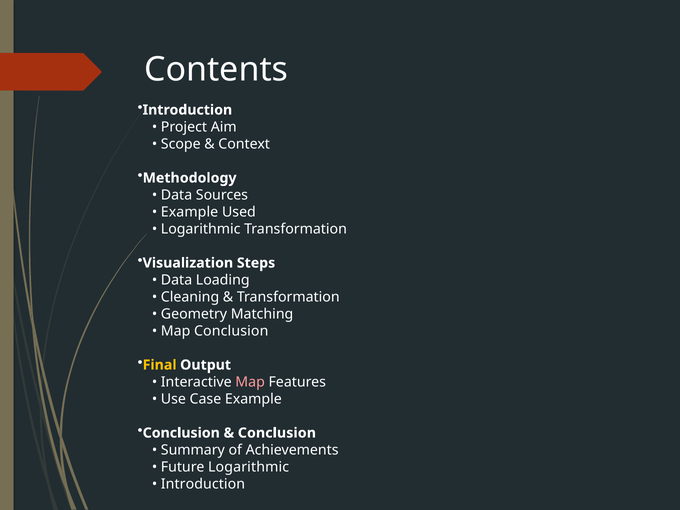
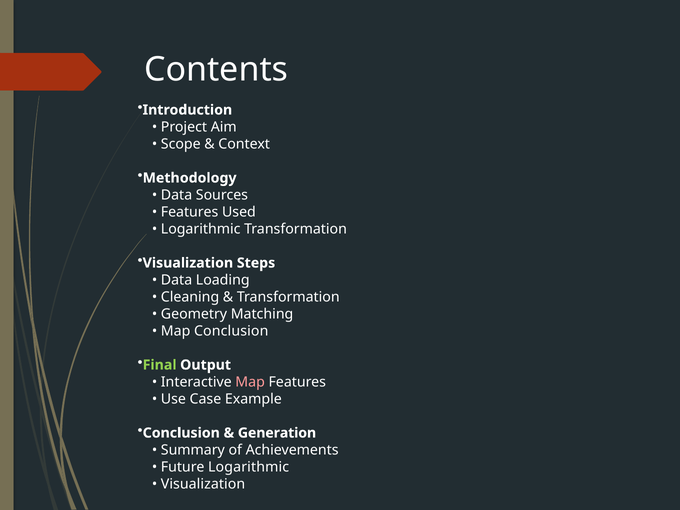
Example: Example -> Features (190, 212)
Final colour: yellow -> light green (160, 365)
Conclusion: Conclusion -> Generation (277, 433)
Introduction: Introduction -> Visualization (203, 484)
